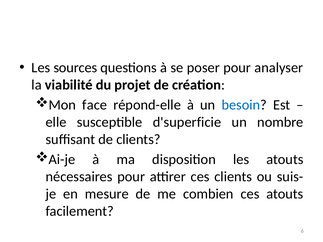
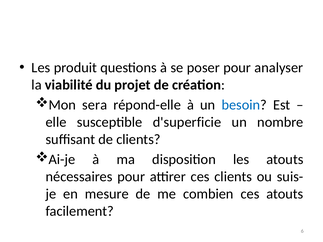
sources: sources -> produit (75, 68)
face: face -> sera (95, 105)
